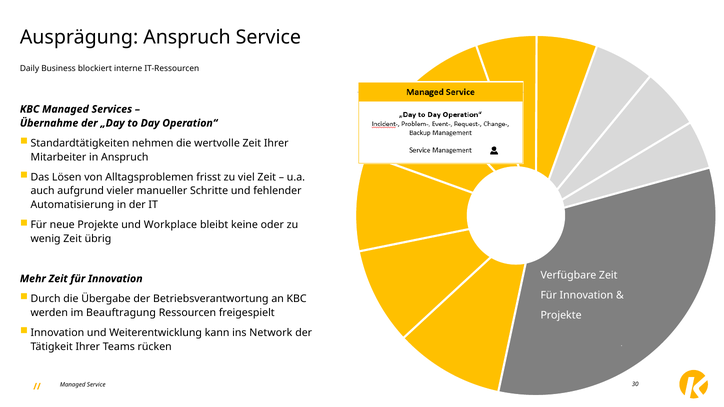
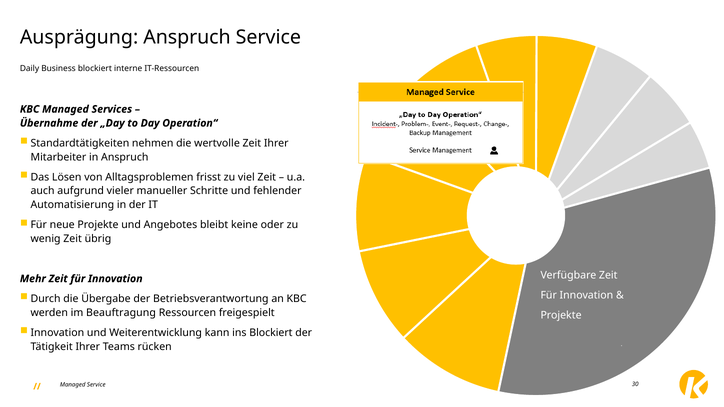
Workplace: Workplace -> Angebotes (170, 225)
ins Network: Network -> Blockiert (271, 333)
